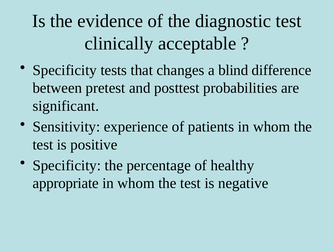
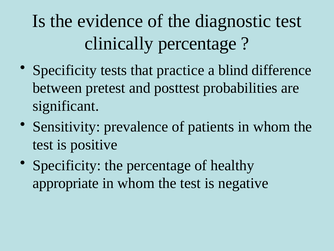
clinically acceptable: acceptable -> percentage (197, 43)
changes: changes -> practice (181, 70)
experience: experience -> prevalence (136, 126)
